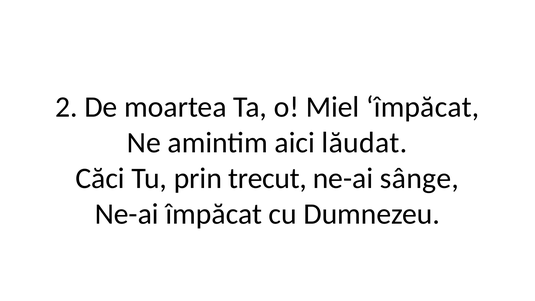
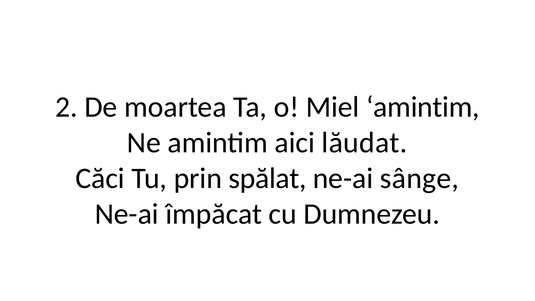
Miel împăcat: împăcat -> amintim (423, 107)
trecut: trecut -> spălat (268, 178)
